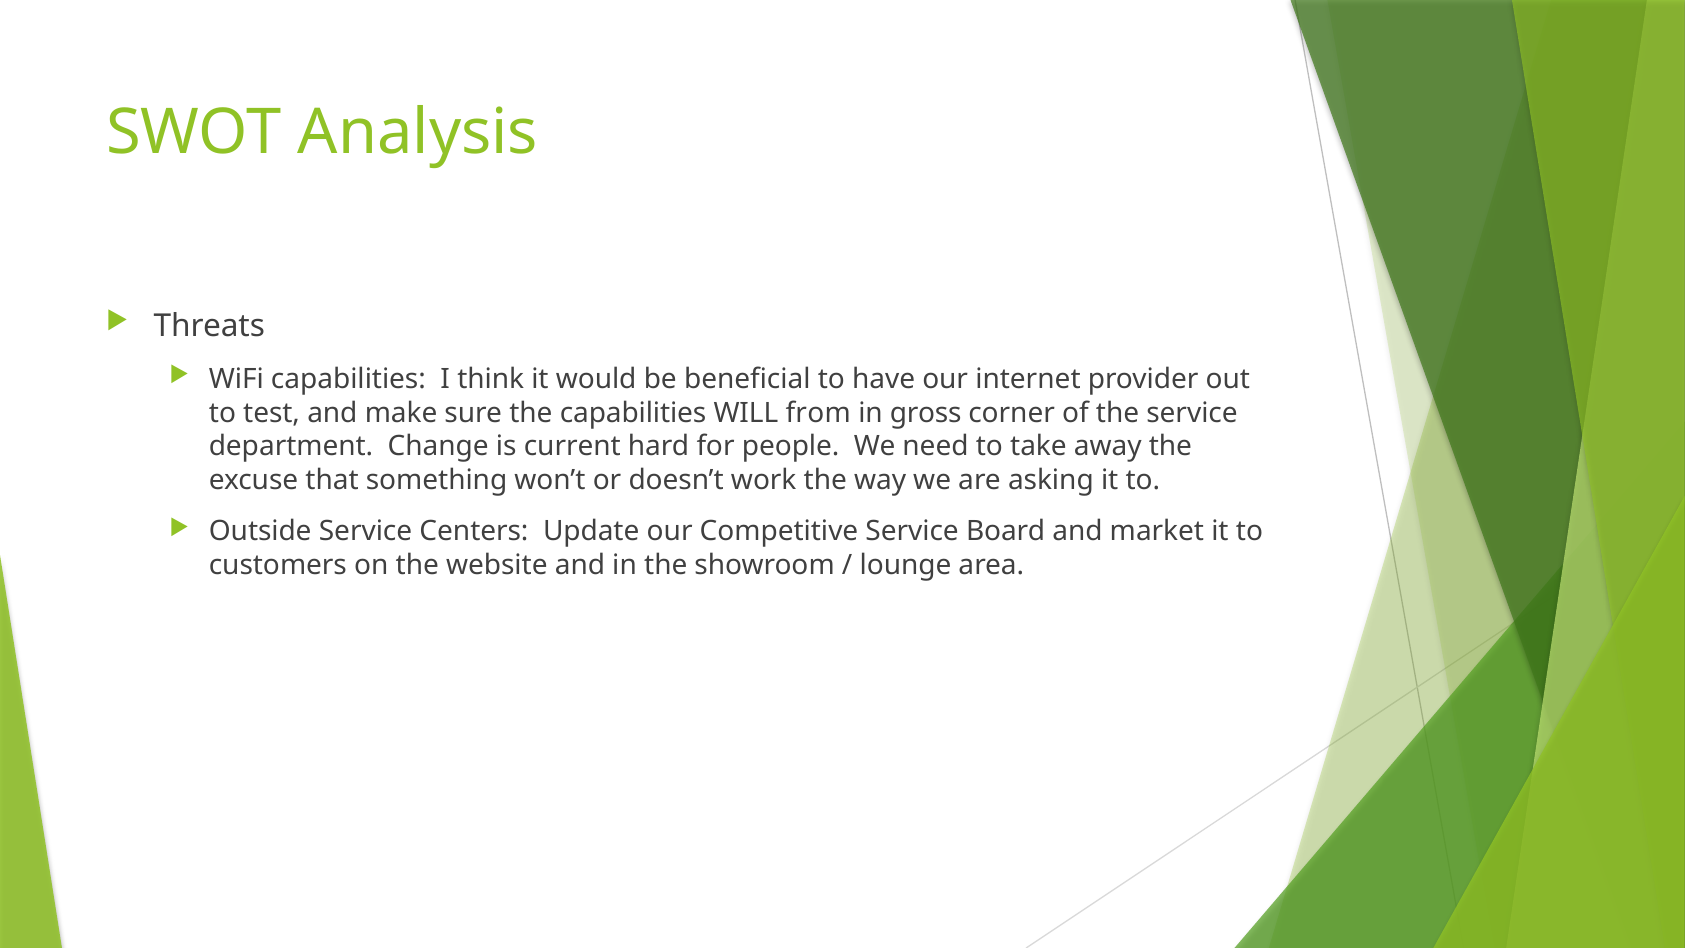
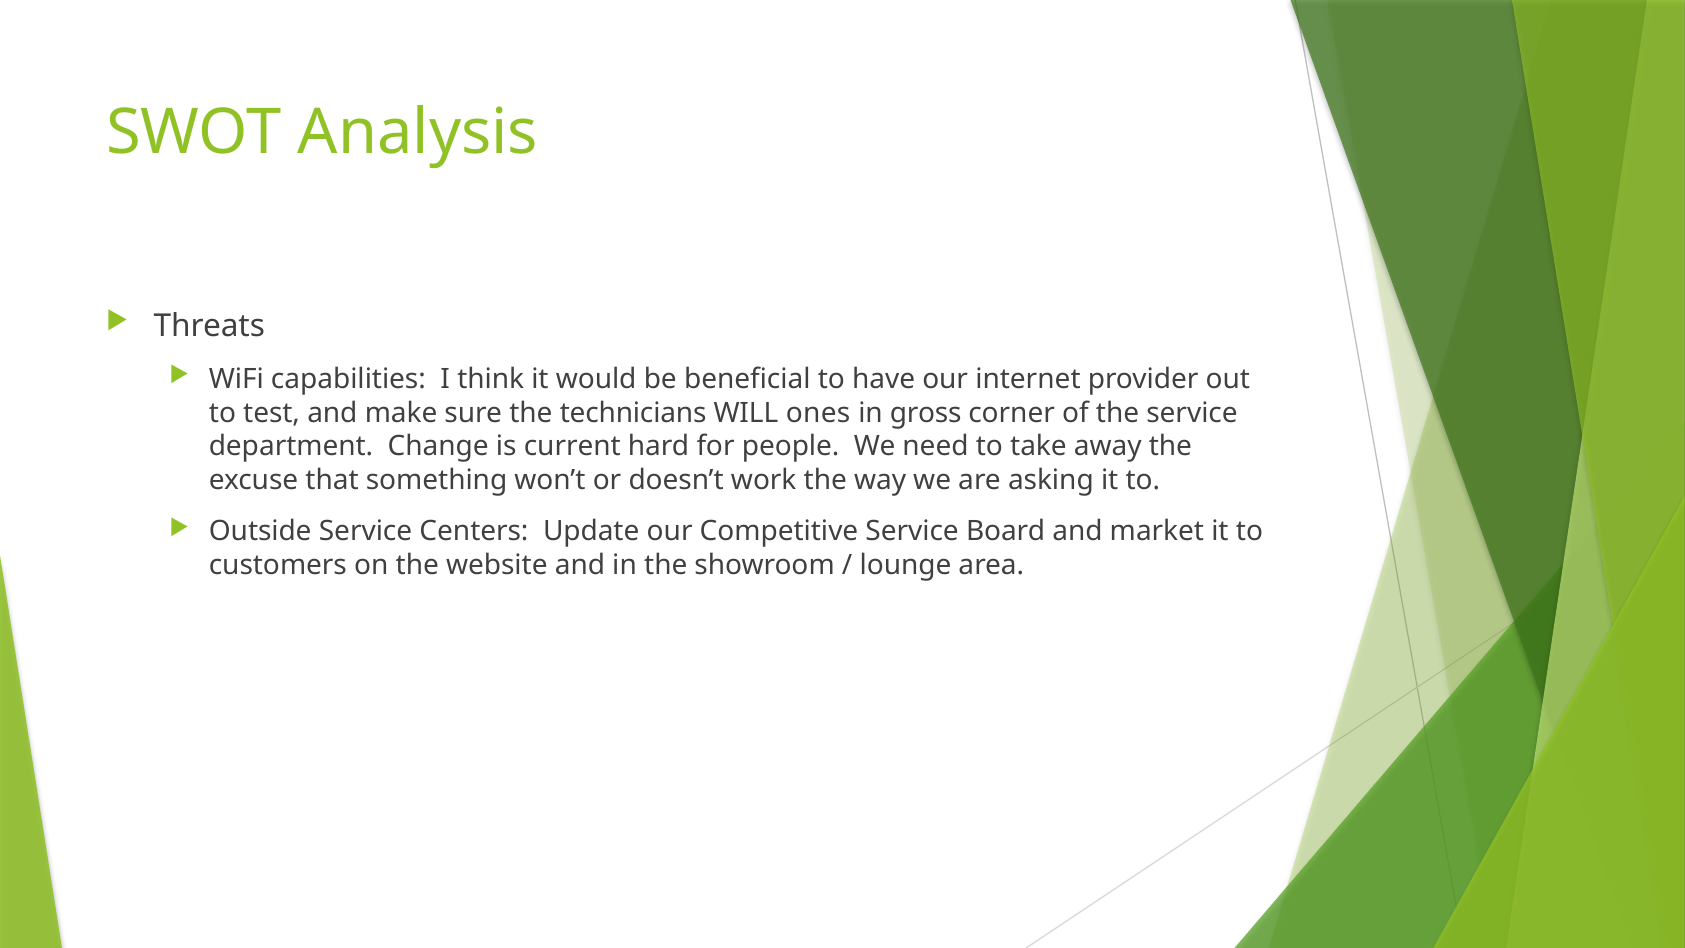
the capabilities: capabilities -> technicians (633, 413)
from: from -> ones (818, 413)
